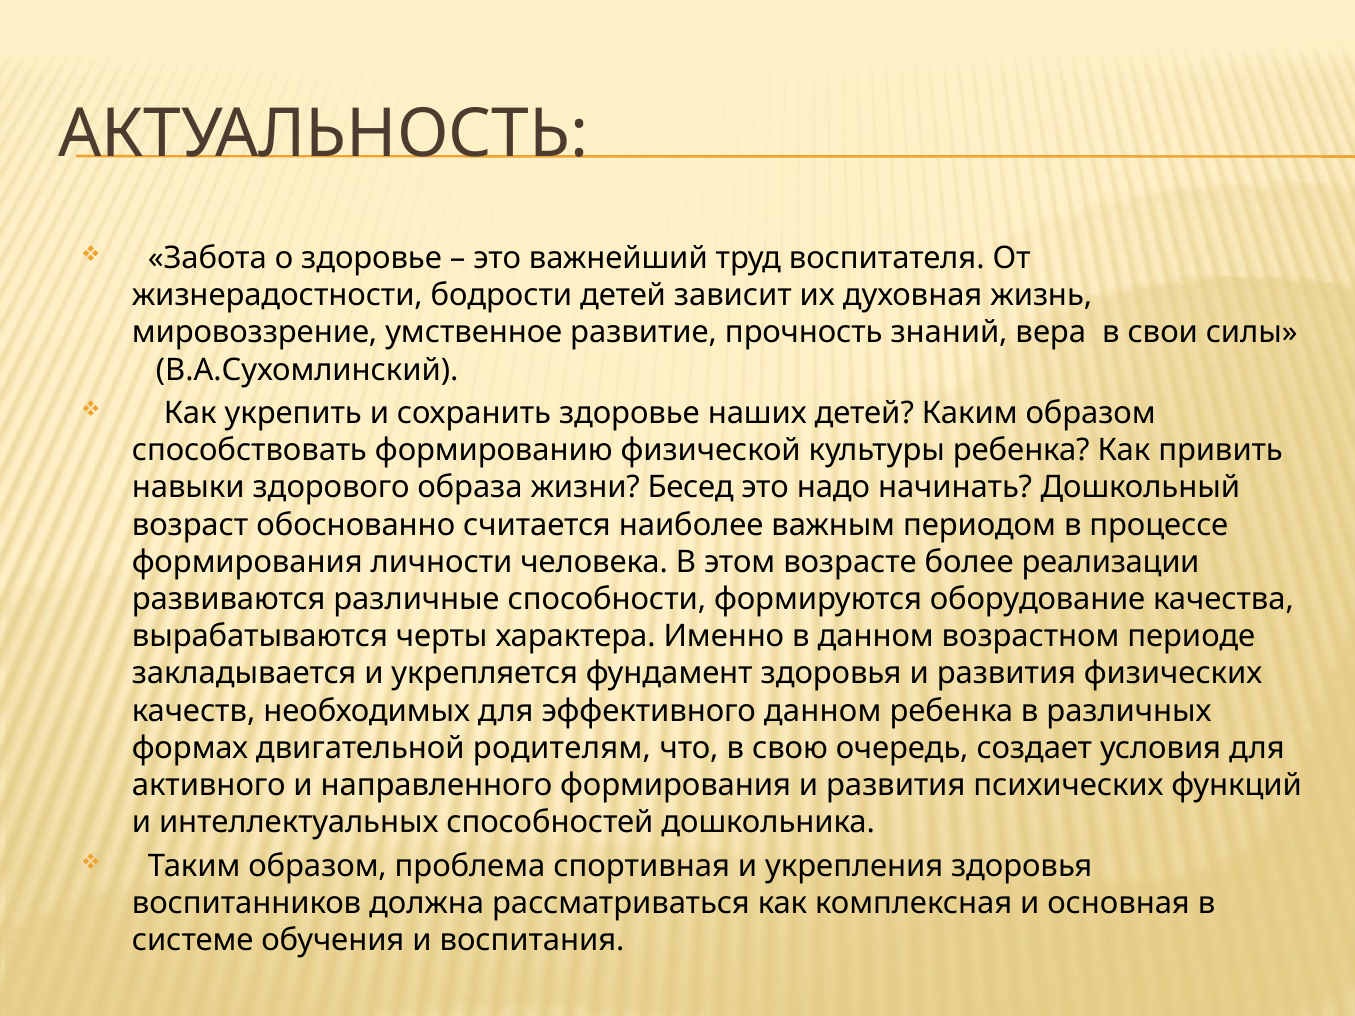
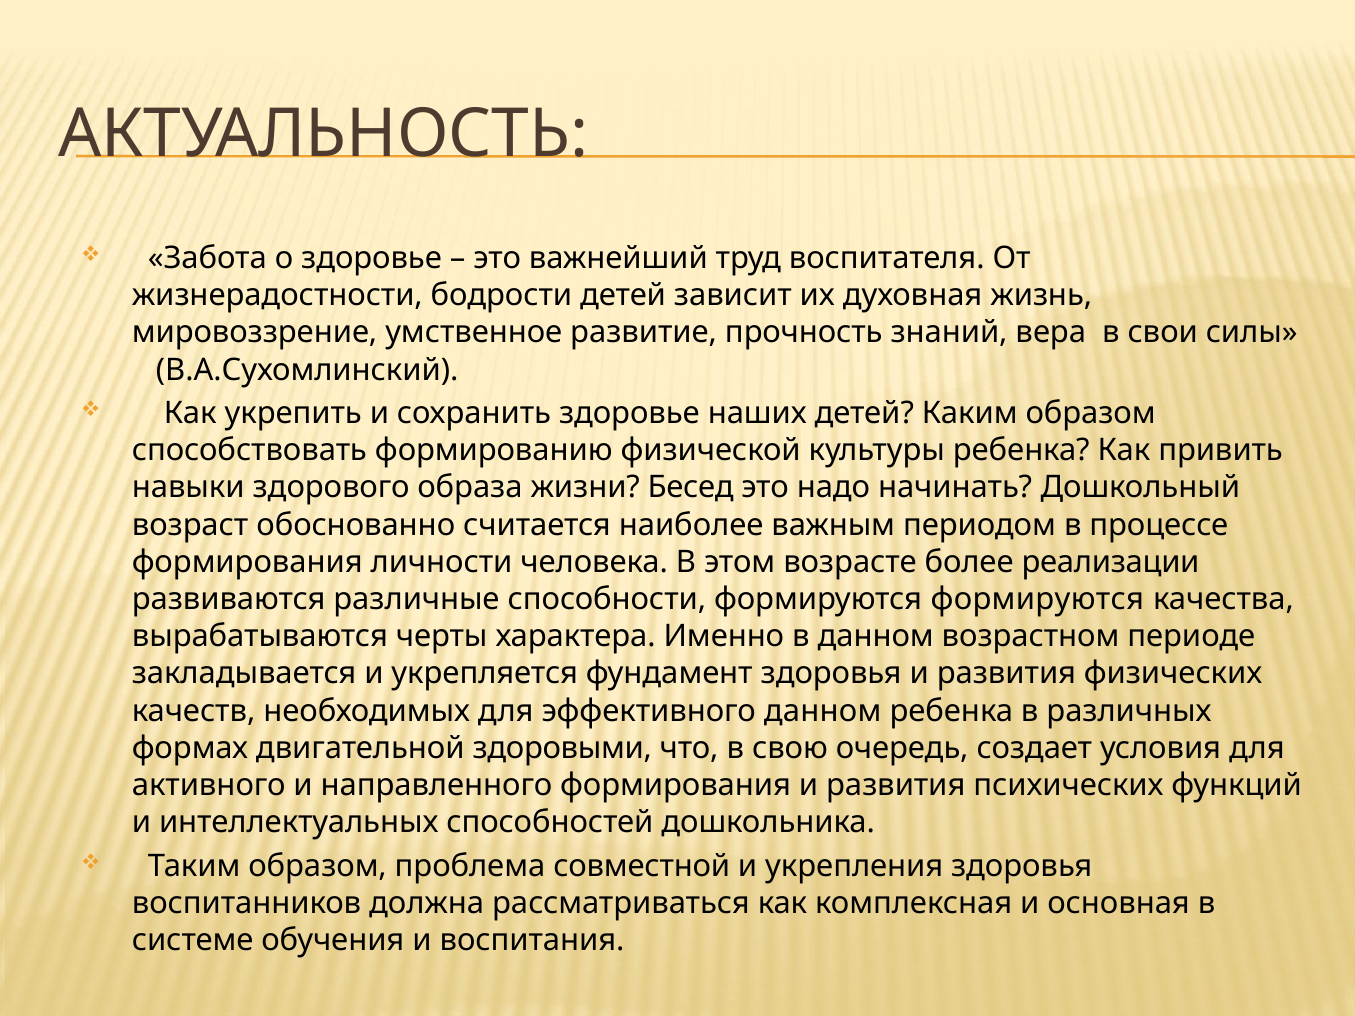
формируются оборудование: оборудование -> формируются (1037, 599)
родителям: родителям -> здоровыми (562, 748)
спортивная: спортивная -> совместной (642, 866)
